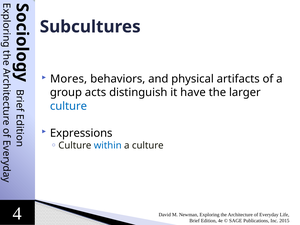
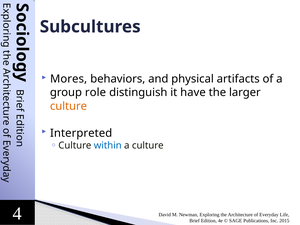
acts: acts -> role (96, 93)
culture colour: blue -> orange (68, 106)
Expressions: Expressions -> Interpreted (81, 133)
